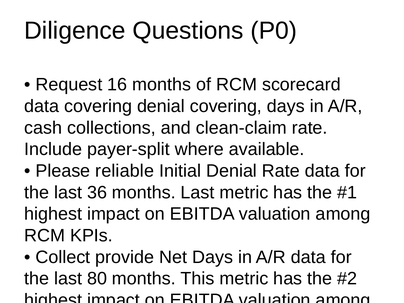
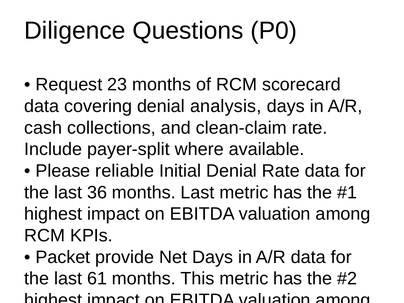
16: 16 -> 23 (117, 85)
denial covering: covering -> analysis (226, 106)
Collect: Collect -> Packet (63, 257)
80: 80 -> 61 (97, 279)
